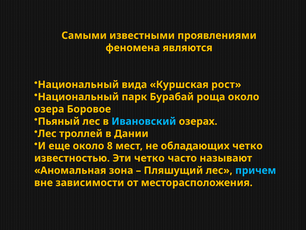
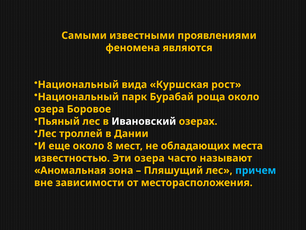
Ивановский colour: light blue -> white (144, 121)
обладающих четко: четко -> места (248, 146)
Эти четко: четко -> озера (149, 158)
